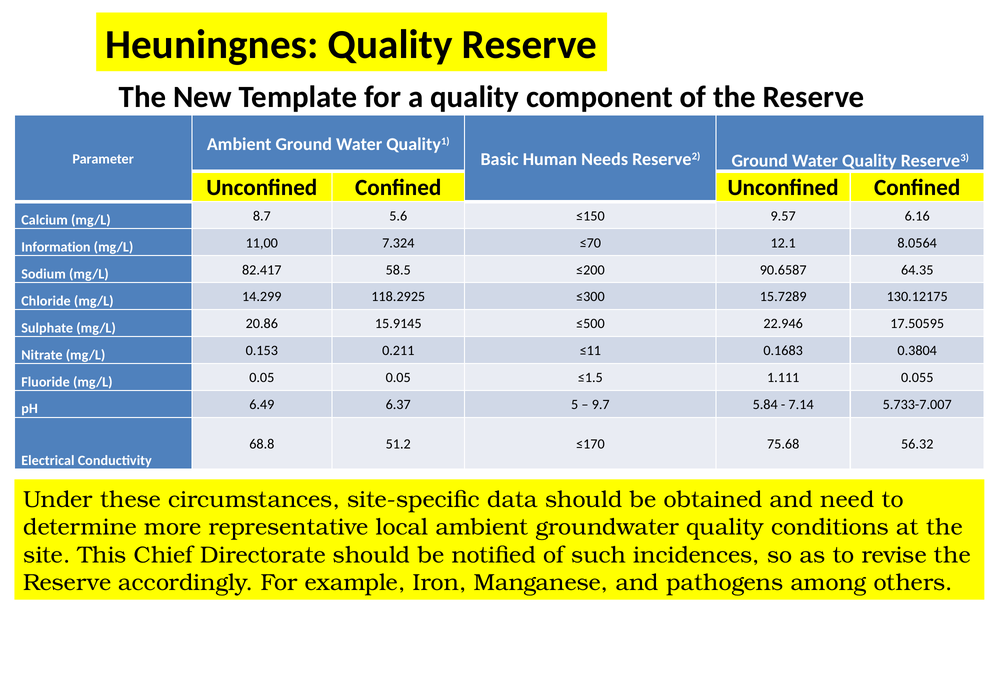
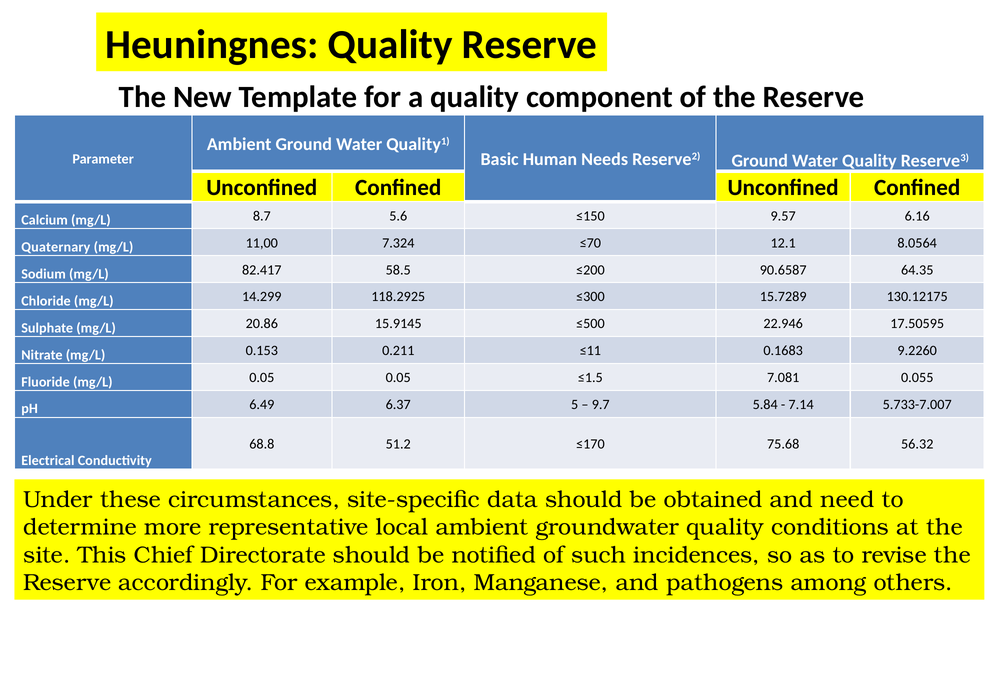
Information: Information -> Quaternary (56, 247)
0.3804: 0.3804 -> 9.2260 (917, 351)
1.111: 1.111 -> 7.081 (783, 378)
